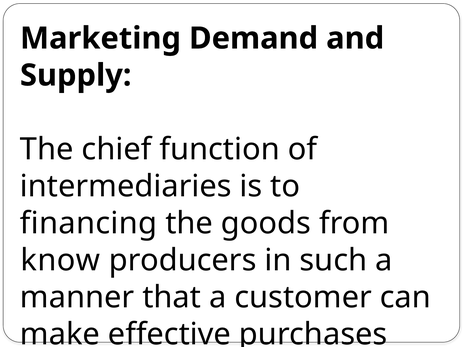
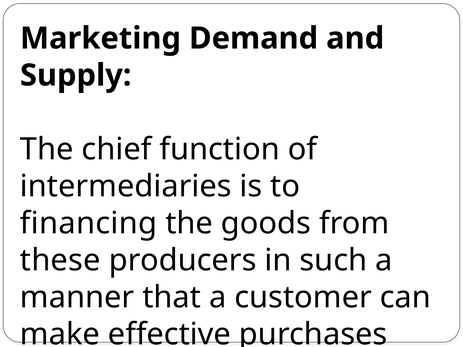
know: know -> these (60, 261)
